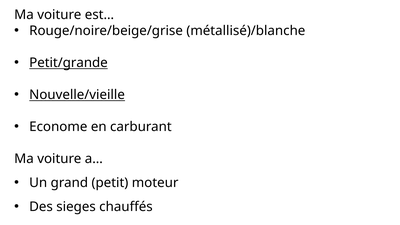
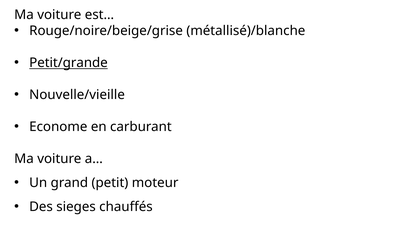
Nouvelle/vieille underline: present -> none (77, 95)
